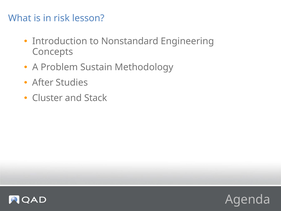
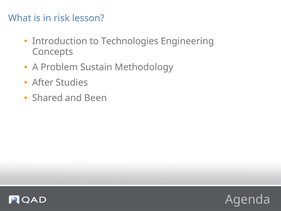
Nonstandard: Nonstandard -> Technologies (130, 41)
Cluster: Cluster -> Shared (47, 98)
Stack: Stack -> Been (96, 98)
